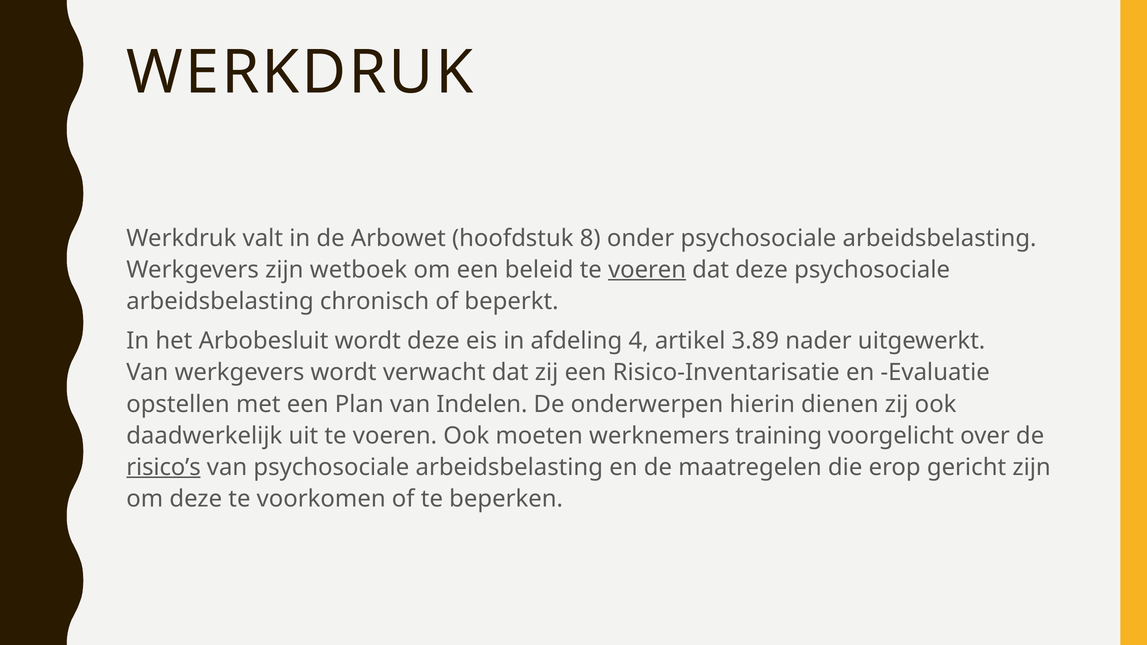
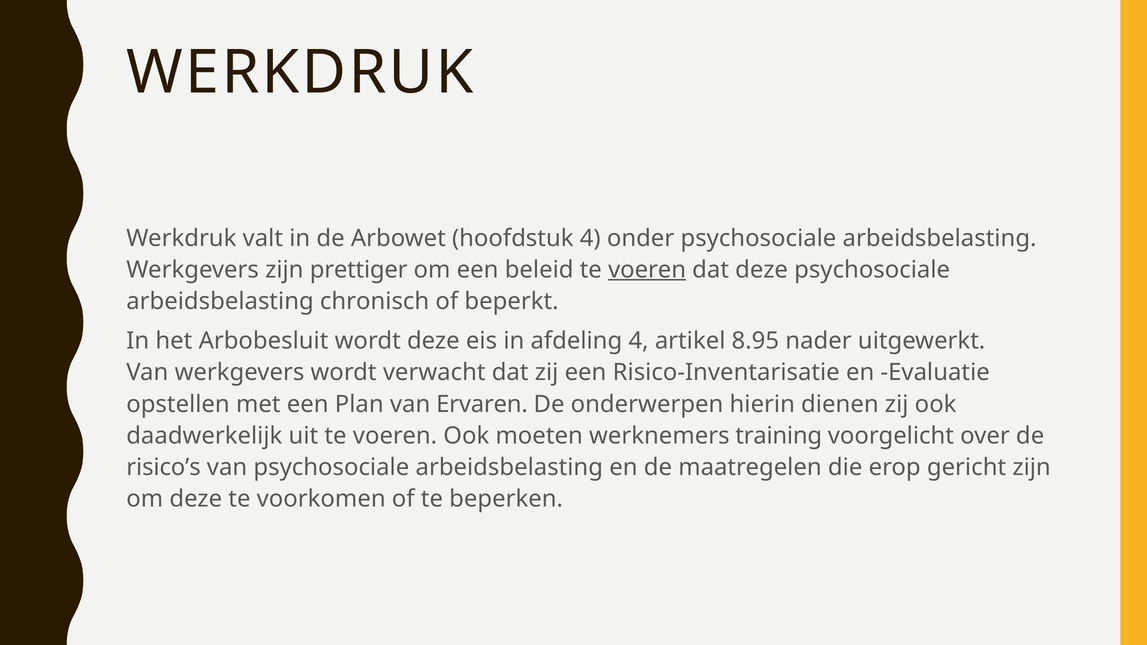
hoofdstuk 8: 8 -> 4 (590, 238)
wetboek: wetboek -> prettiger (359, 270)
3.89: 3.89 -> 8.95 (755, 341)
Indelen: Indelen -> Ervaren (482, 404)
risico’s underline: present -> none (164, 467)
